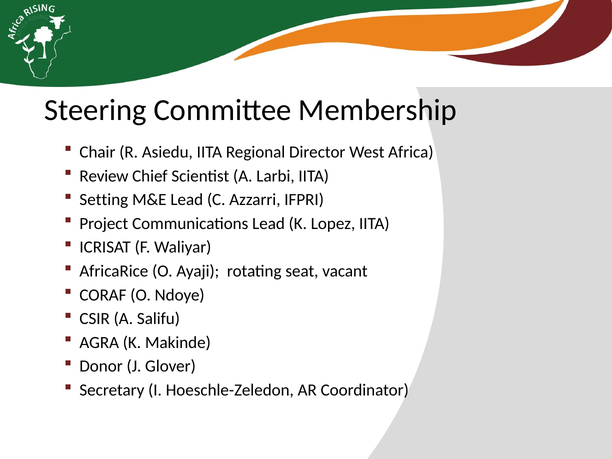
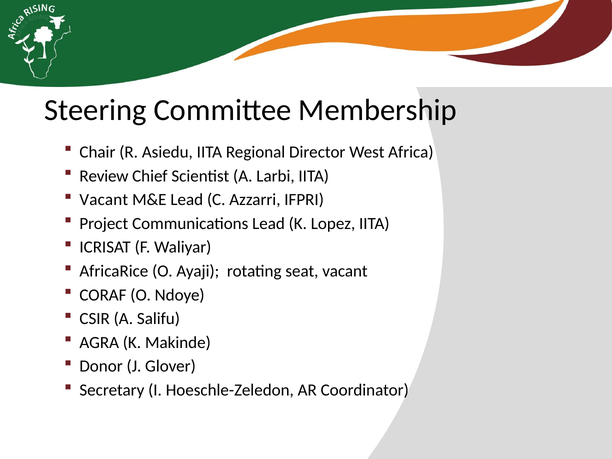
Setting: Setting -> Vacant (104, 200)
